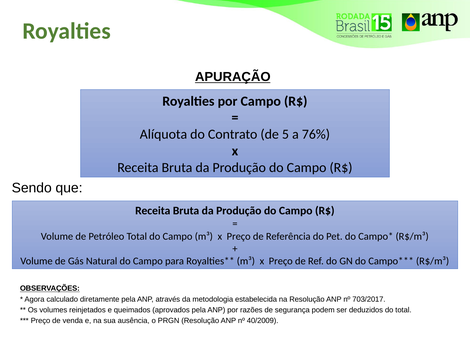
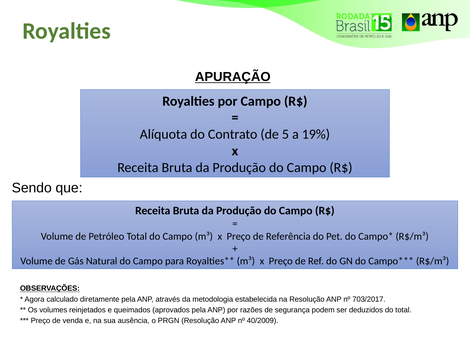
76%: 76% -> 19% (316, 135)
